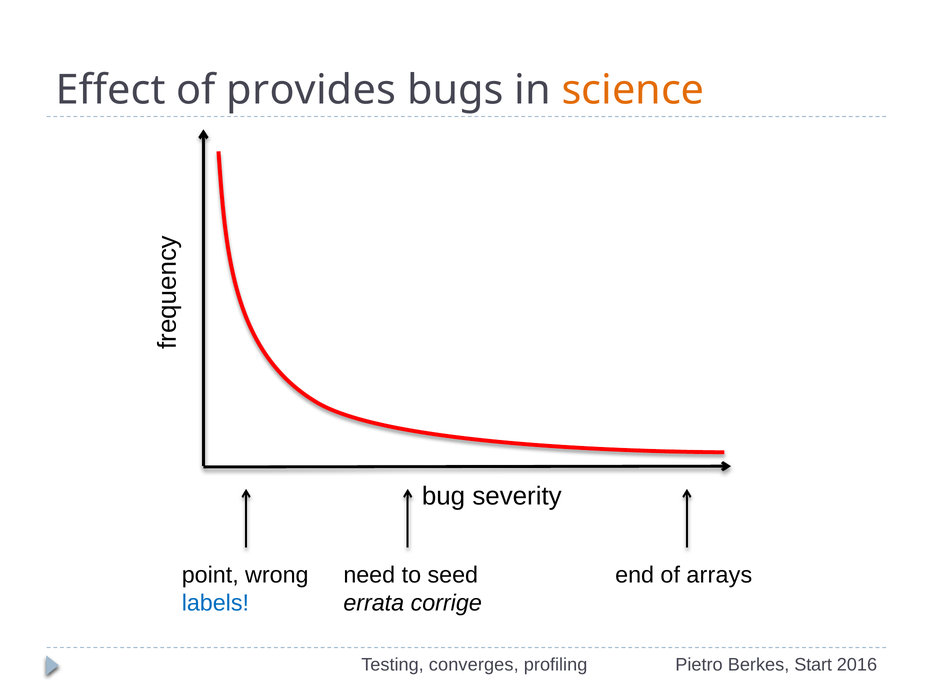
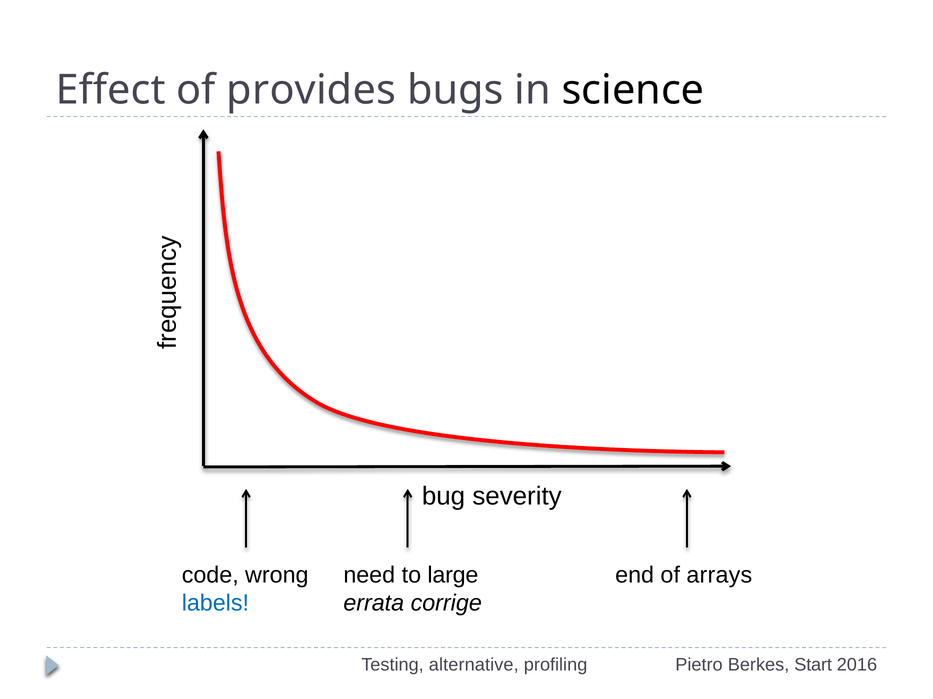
science colour: orange -> black (633, 90)
point: point -> code (210, 576)
seed: seed -> large (453, 576)
converges: converges -> alternative (474, 665)
